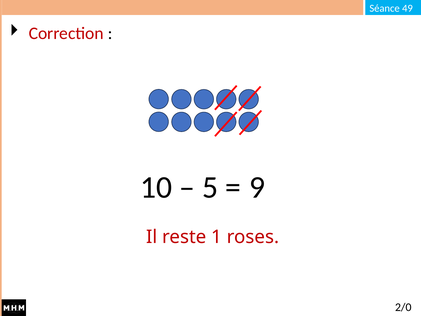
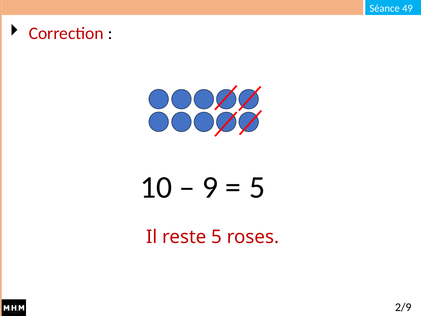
5: 5 -> 9 (210, 187)
9: 9 -> 5 (257, 187)
reste 1: 1 -> 5 (217, 237)
2/0: 2/0 -> 2/9 (403, 307)
